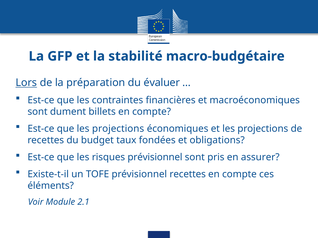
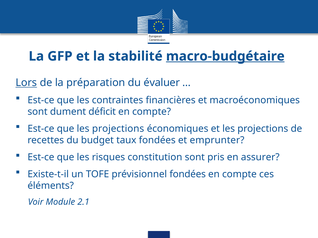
macro-budgétaire underline: none -> present (225, 56)
billets: billets -> déficit (102, 112)
obligations: obligations -> emprunter (217, 141)
risques prévisionnel: prévisionnel -> constitution (155, 158)
prévisionnel recettes: recettes -> fondées (188, 174)
